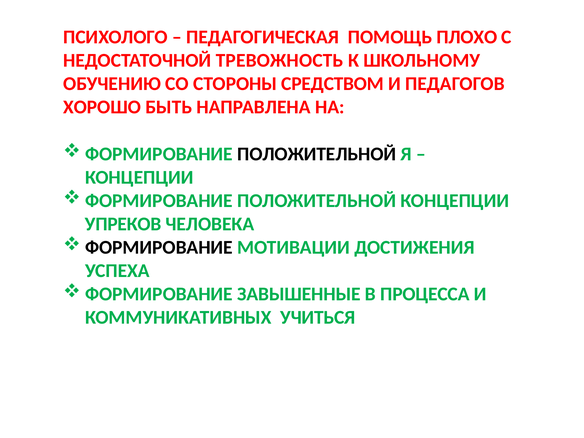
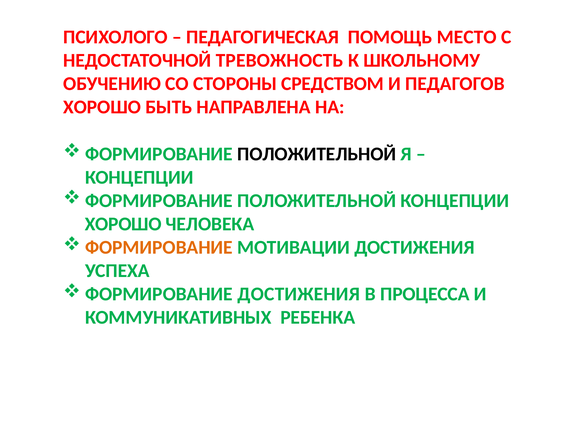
ПЛОХО: ПЛОХО -> МЕСТО (467, 37)
УПРЕКОВ: УПРЕКОВ -> ХОРОШО (123, 224)
ФОРМИРОВАНИЕ colour: black -> orange (159, 247)
ФОРМИРОВАНИЕ ЗАВЫШЕННЫЕ: ЗАВЫШЕННЫЕ -> ДОСТИЖЕНИЯ (299, 294)
УЧИТЬСЯ: УЧИТЬСЯ -> РЕБЕНКА (318, 317)
